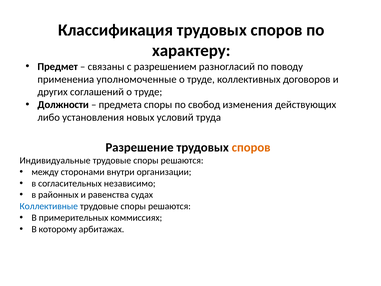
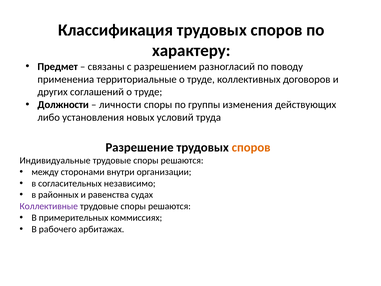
уполномоченные: уполномоченные -> территориальные (137, 79)
предмета: предмета -> личности (120, 105)
свобод: свобод -> группы (204, 105)
Коллективные colour: blue -> purple (49, 206)
которому: которому -> рабочего (58, 229)
